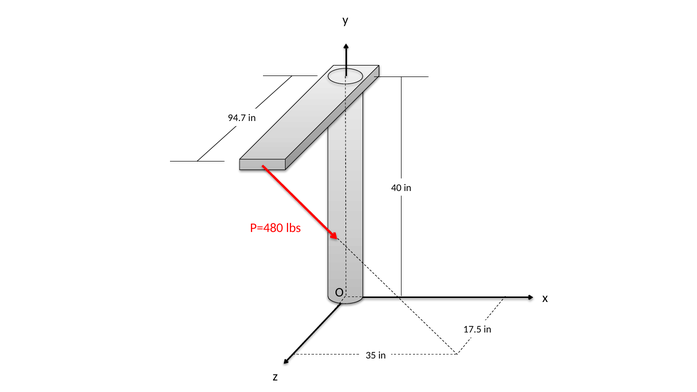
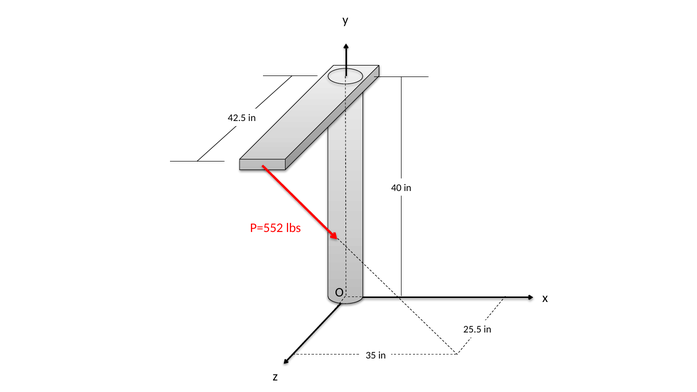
94.7: 94.7 -> 42.5 (237, 118)
P=480: P=480 -> P=552 (267, 228)
17.5: 17.5 -> 25.5 (472, 330)
